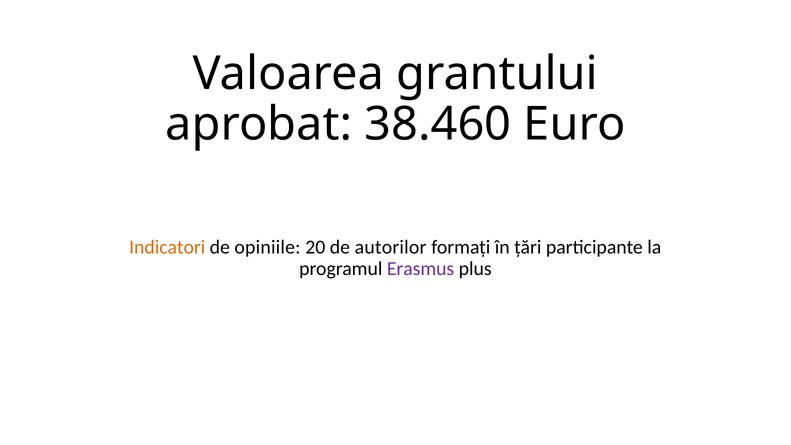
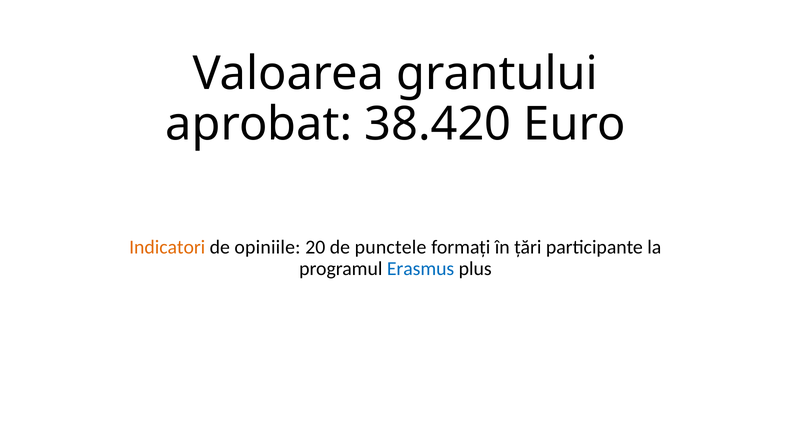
38.460: 38.460 -> 38.420 (438, 124)
autorilor: autorilor -> punctele (391, 247)
Erasmus colour: purple -> blue (421, 269)
